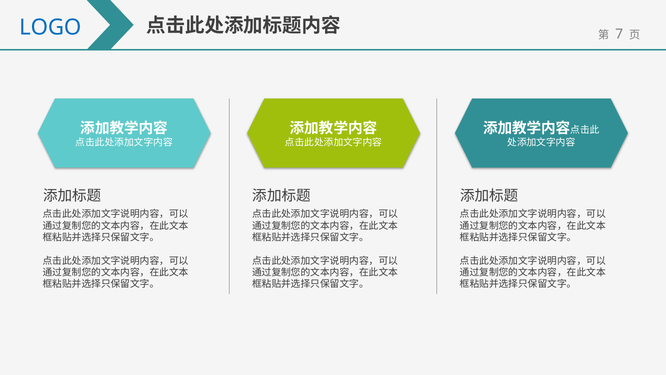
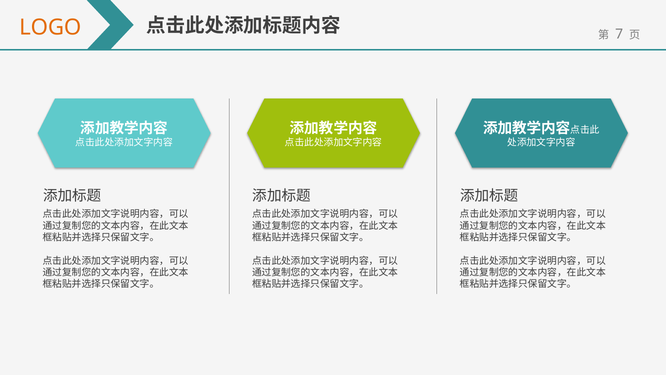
LOGO colour: blue -> orange (50, 27)
